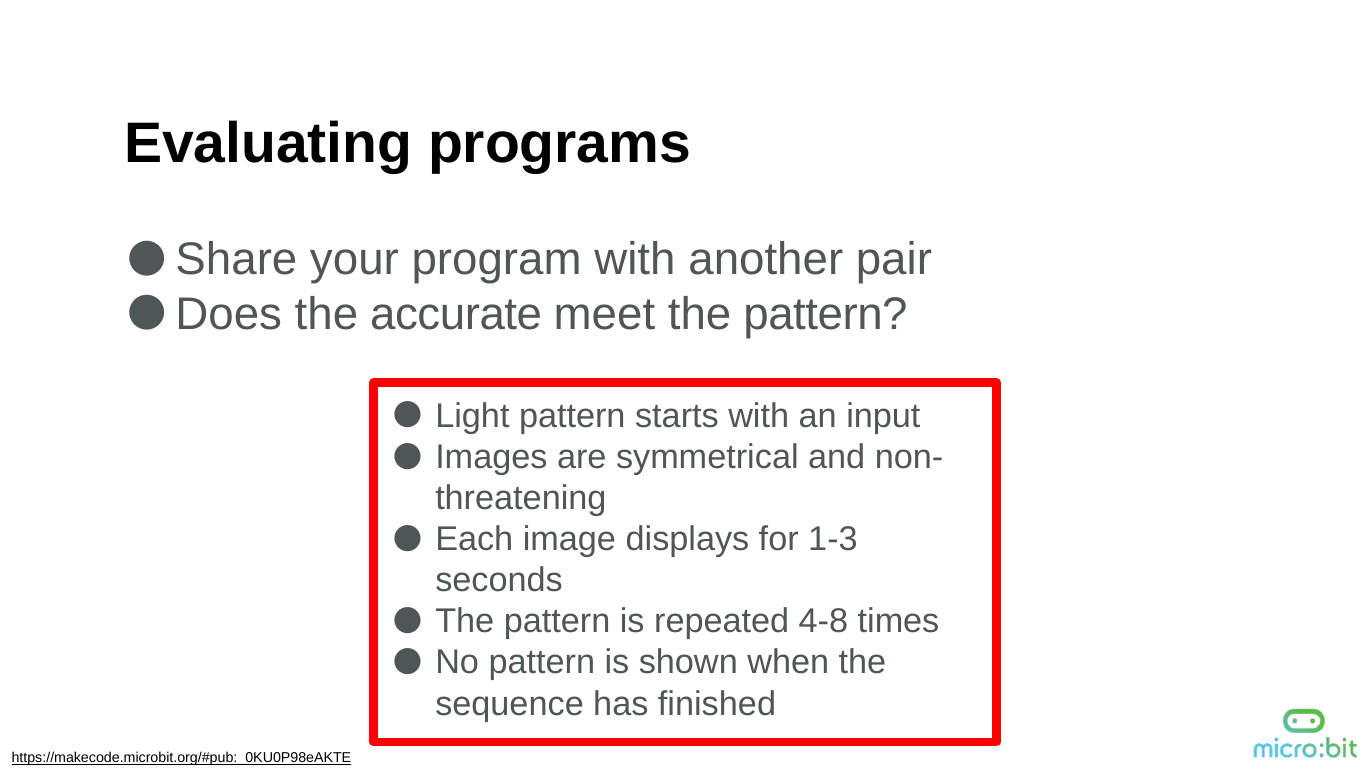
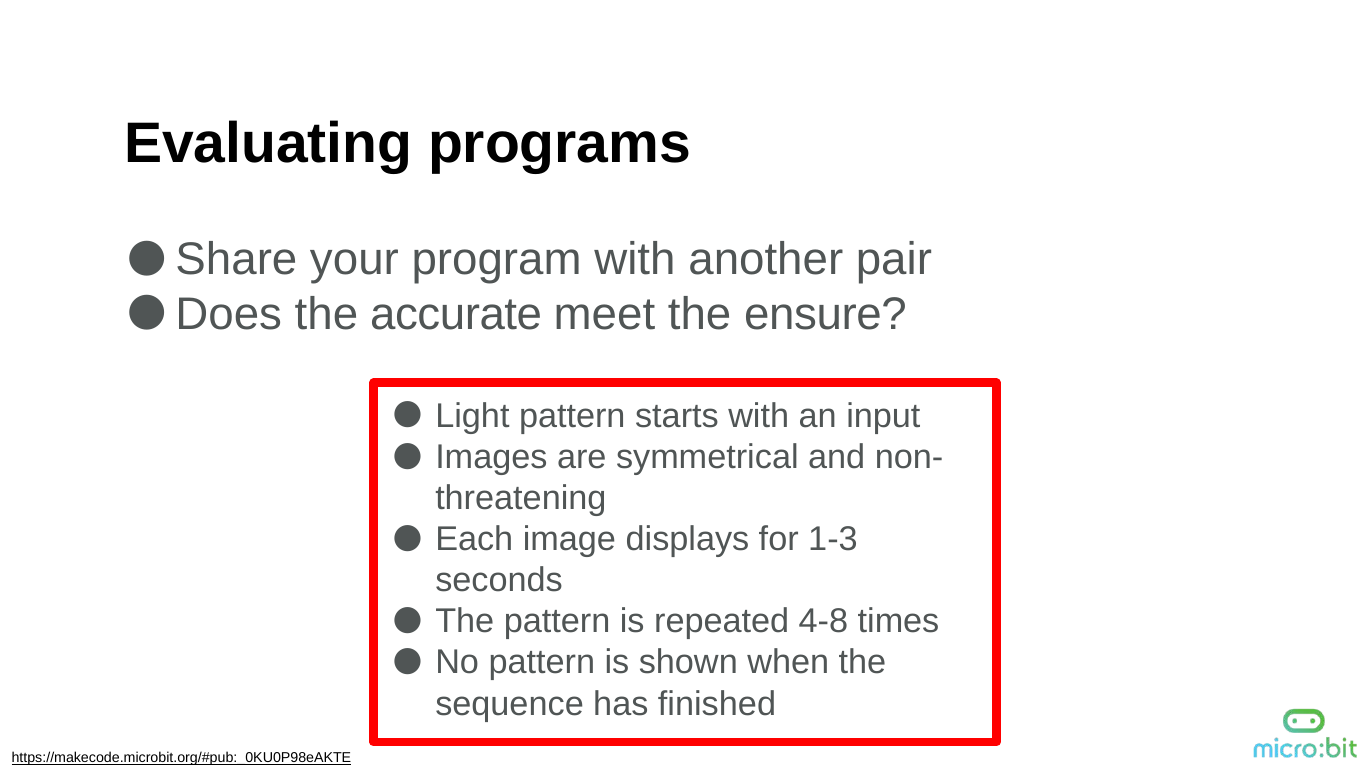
meet the pattern: pattern -> ensure (825, 314)
